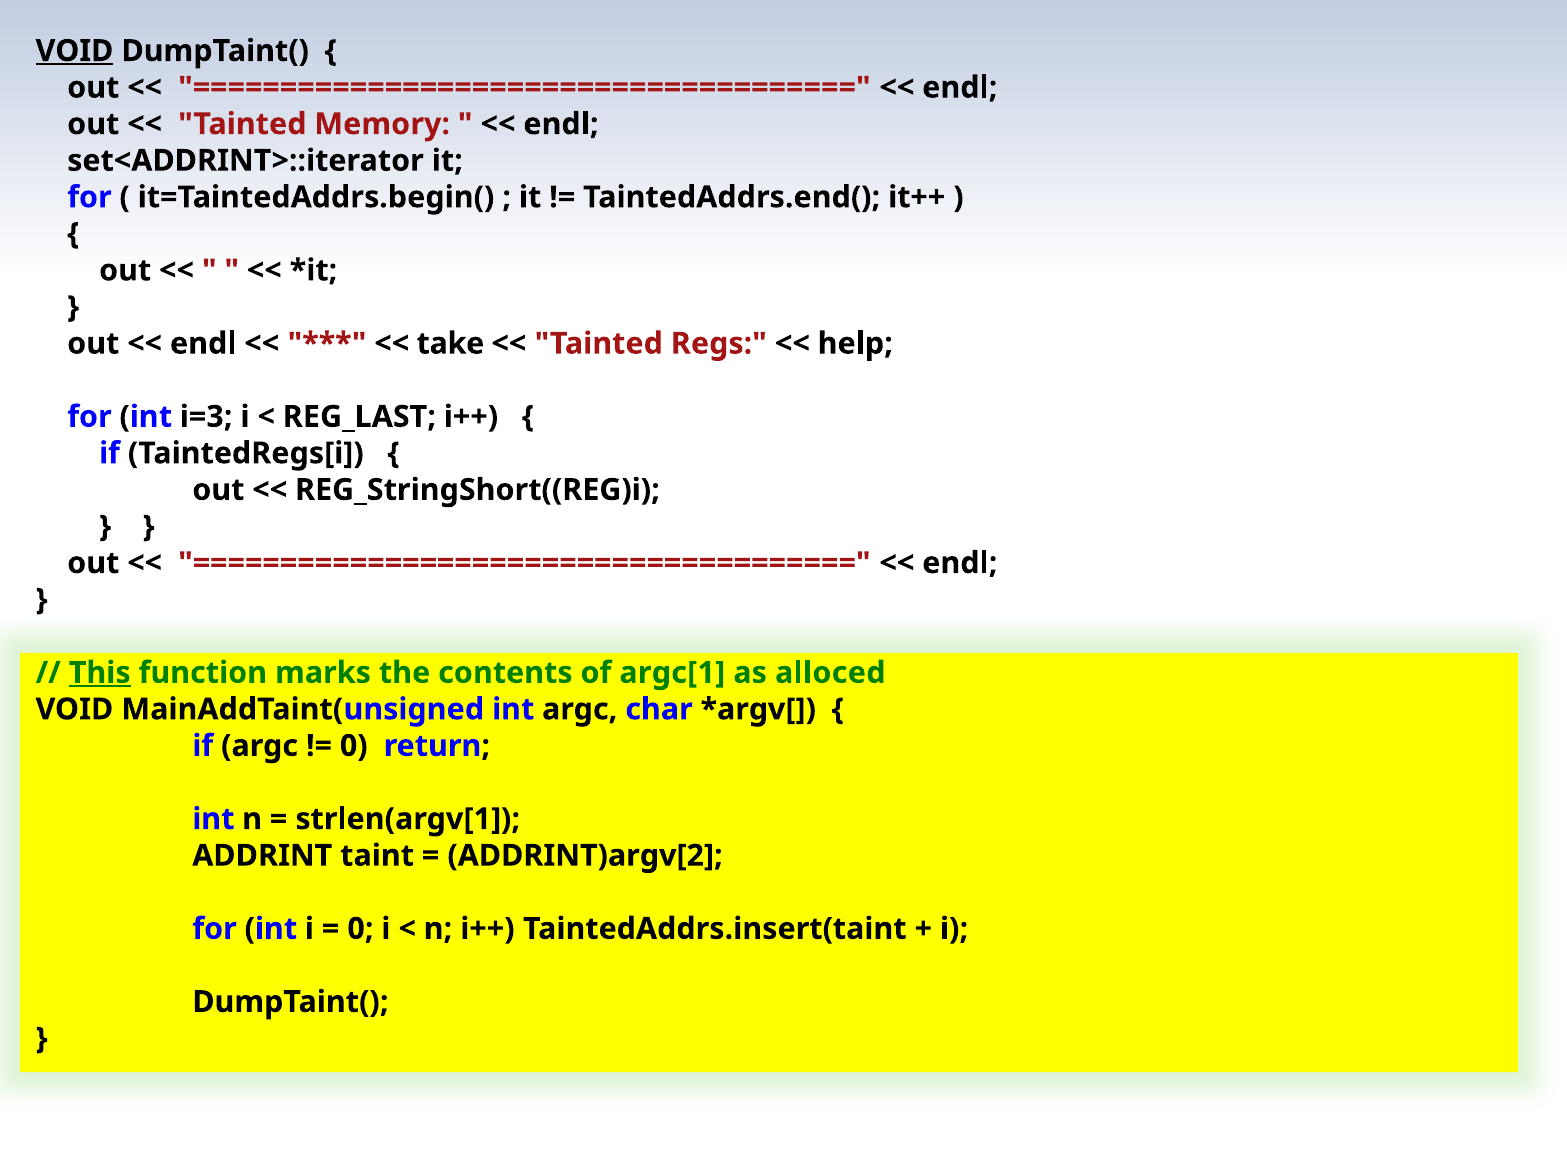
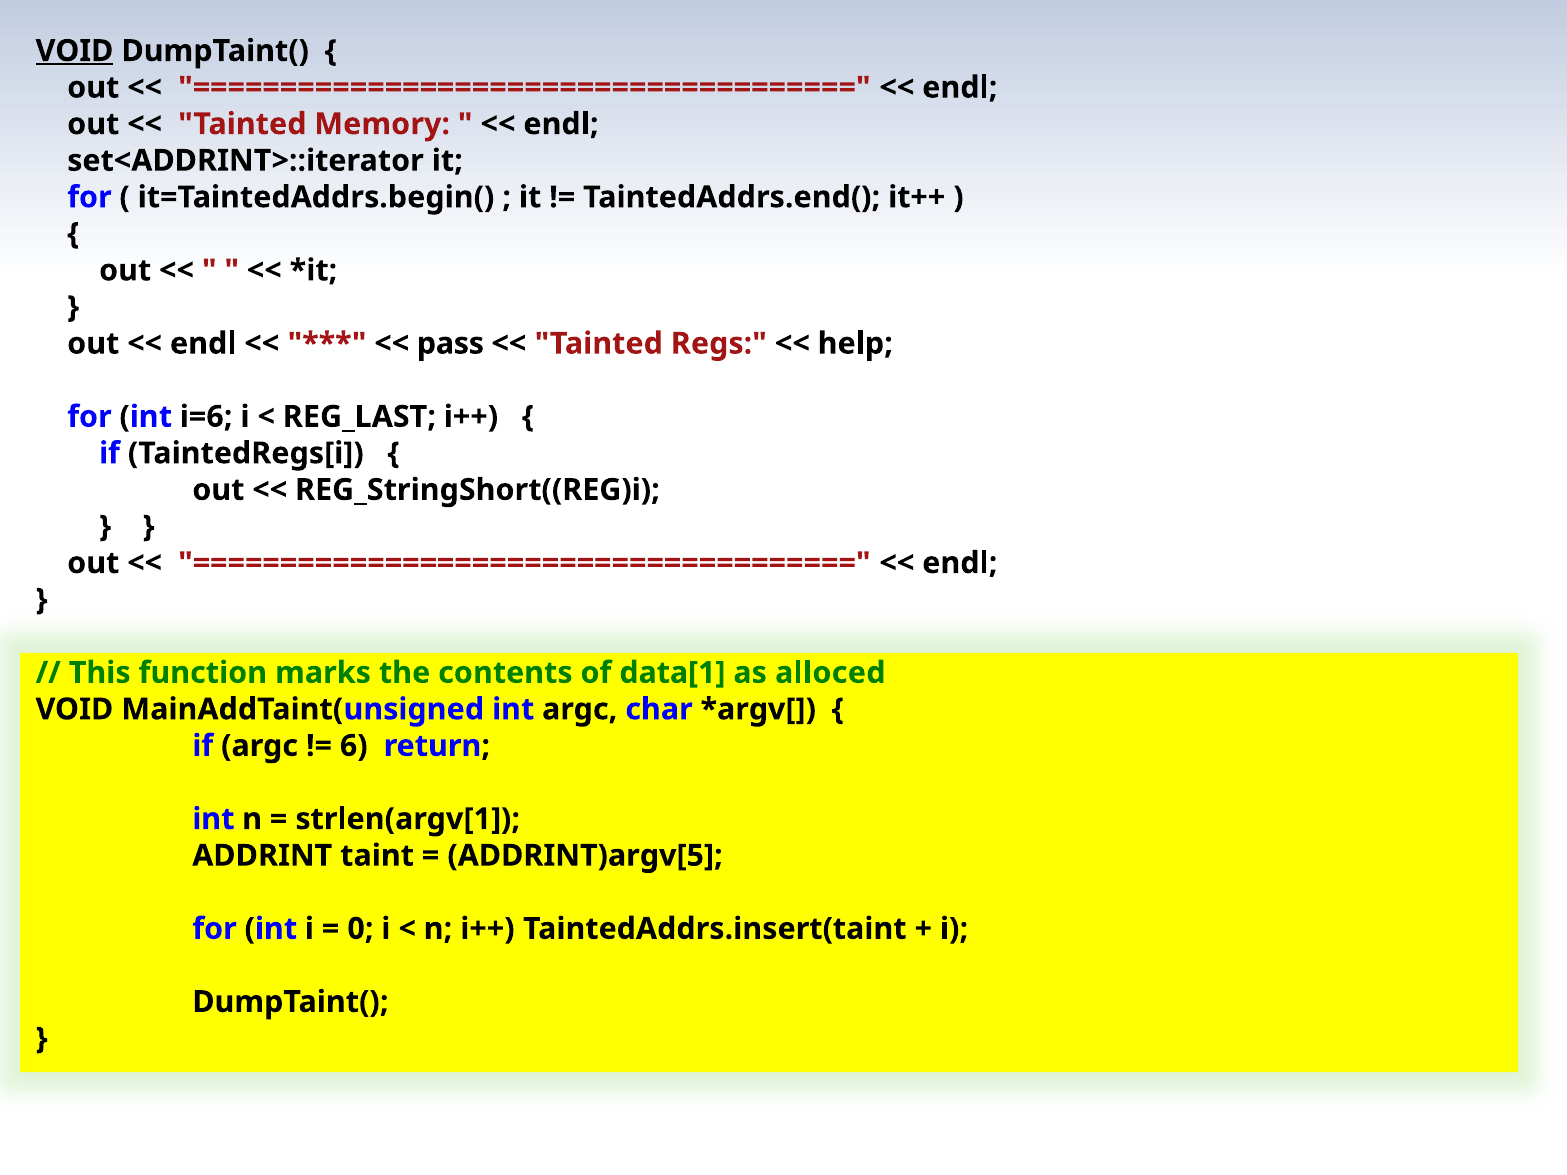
take: take -> pass (450, 344)
i=3: i=3 -> i=6 (206, 417)
This underline: present -> none (100, 673)
argc[1: argc[1 -> data[1 (672, 673)
0: 0 -> 6 (354, 746)
ADDRINT)argv[2: ADDRINT)argv[2 -> ADDRINT)argv[5 (585, 856)
